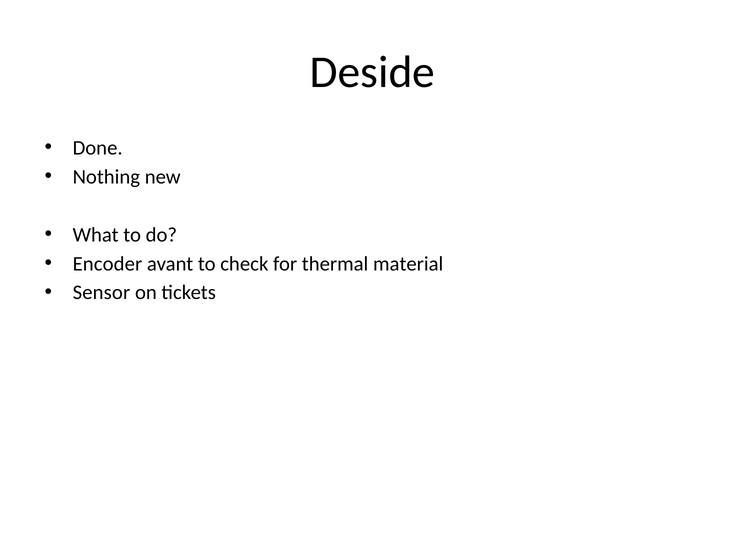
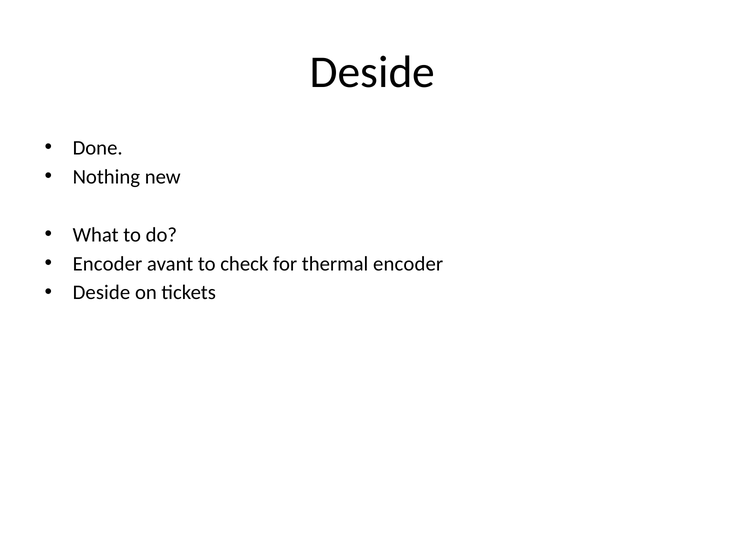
thermal material: material -> encoder (408, 264)
Sensor: Sensor -> Deside (101, 293)
